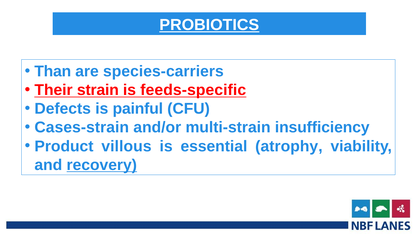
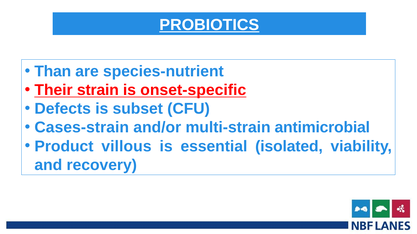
species-carriers: species-carriers -> species-nutrient (163, 72)
feeds-specific: feeds-specific -> onset-specific (193, 90)
painful: painful -> subset (138, 109)
insufficiency: insufficiency -> antimicrobial (322, 128)
atrophy: atrophy -> isolated (289, 147)
recovery underline: present -> none (102, 165)
